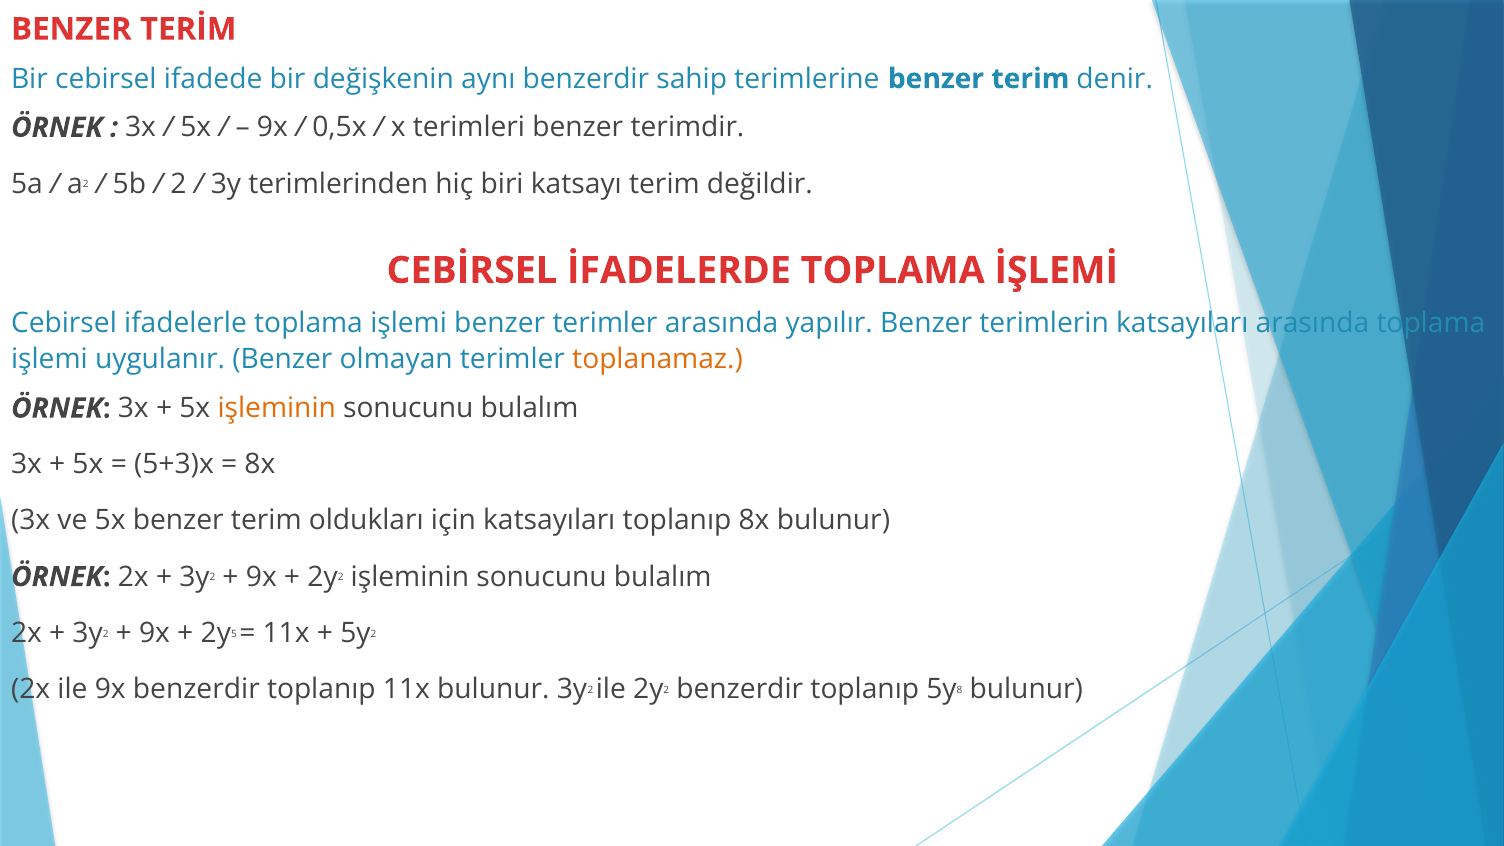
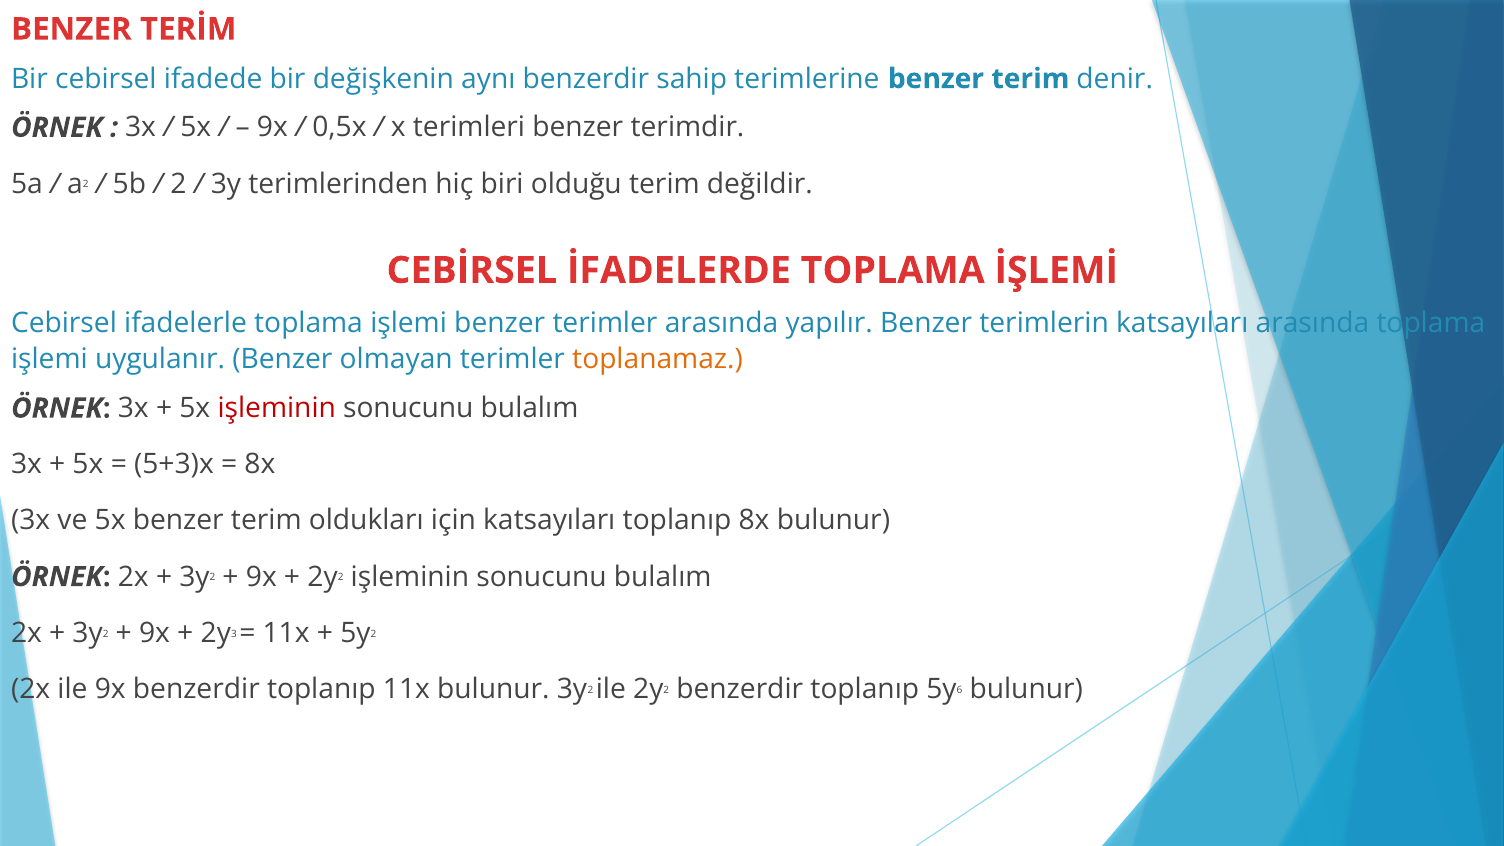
katsayı: katsayı -> olduğu (576, 184)
işleminin colour: orange -> red (277, 408)
5: 5 -> 3 (234, 634)
8: 8 -> 6 (960, 690)
